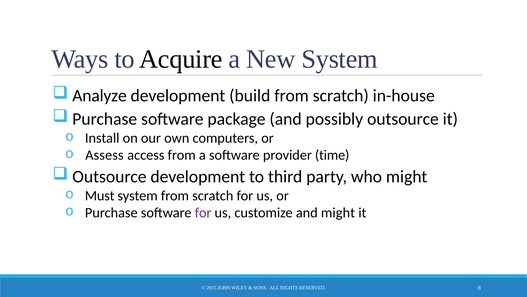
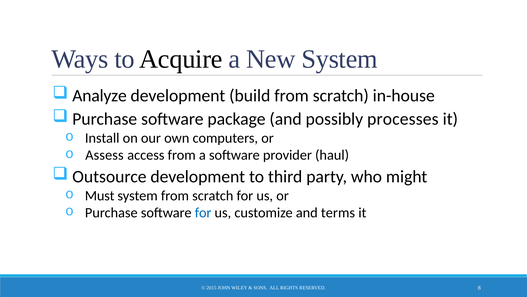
possibly outsource: outsource -> processes (403, 119)
time: time -> haul (332, 155)
for colour: purple -> blue (203, 212)
and might: might -> terms (338, 212)
